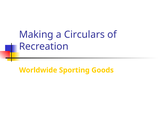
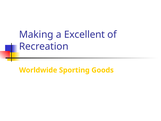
Circulars: Circulars -> Excellent (84, 34)
